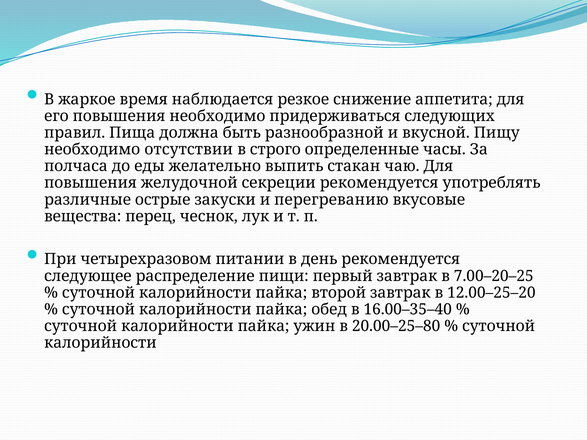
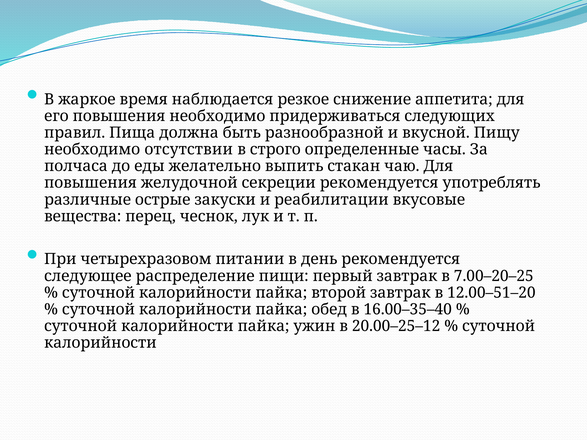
перегреванию: перегреванию -> реабилитации (331, 200)
12.00–25–20: 12.00–25–20 -> 12.00–51–20 (491, 293)
20.00–25–80: 20.00–25–80 -> 20.00–25–12 (396, 326)
